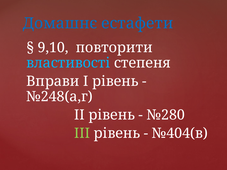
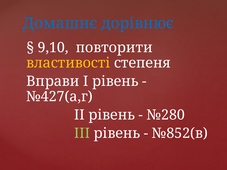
естафети: естафети -> дорівнює (137, 23)
властивості colour: light blue -> yellow (68, 63)
№248(а,г: №248(а,г -> №427(а,г (59, 97)
№404(в: №404(в -> №852(в (180, 133)
